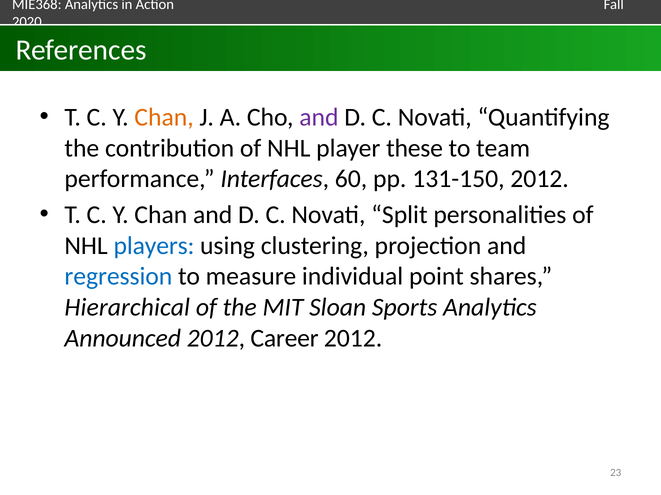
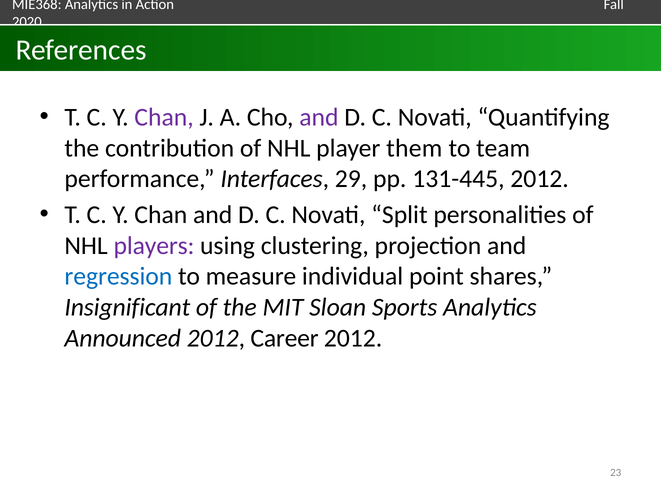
Chan colour: orange -> purple (164, 117)
these: these -> them (414, 148)
60: 60 -> 29 (351, 179)
131-150: 131-150 -> 131-445 (458, 179)
players colour: blue -> purple (154, 246)
Hierarchical: Hierarchical -> Insignificant (127, 308)
